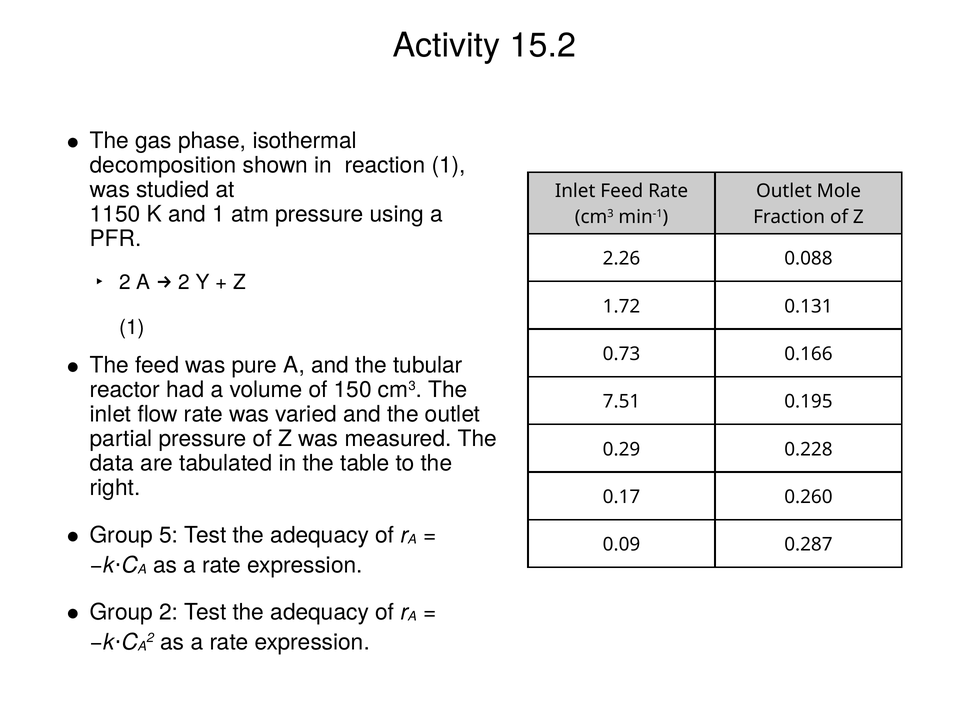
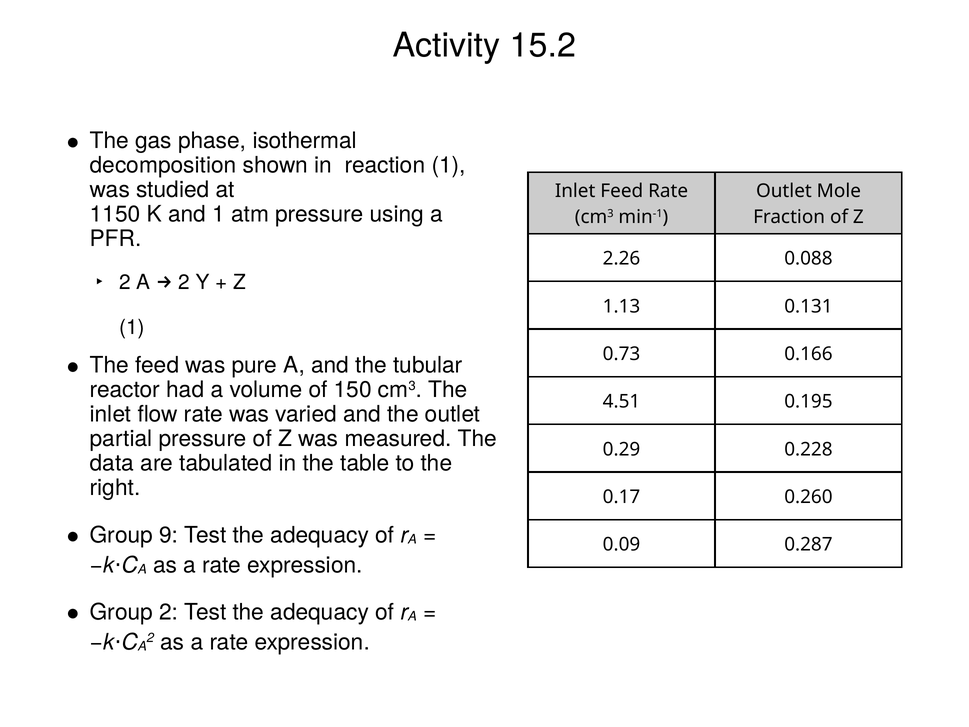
1.72: 1.72 -> 1.13 (622, 306)
7.51: 7.51 -> 4.51 (622, 401)
5: 5 -> 9 (169, 535)
